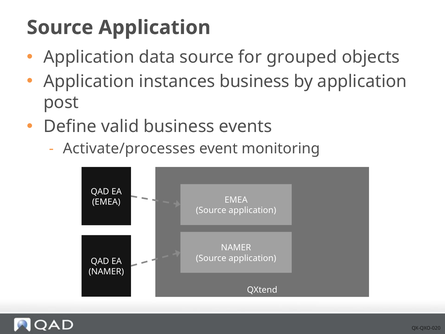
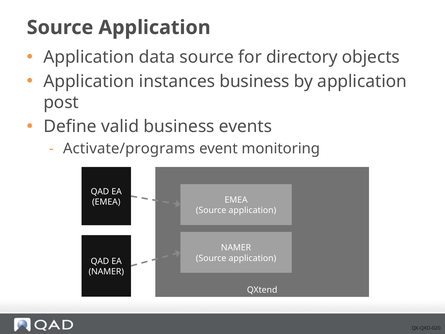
grouped: grouped -> directory (302, 57)
Activate/processes: Activate/processes -> Activate/programs (129, 149)
